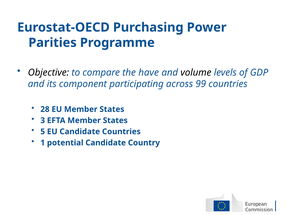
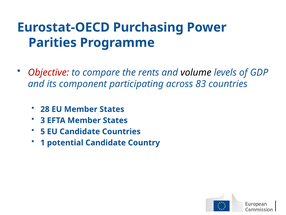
Objective colour: black -> red (48, 72)
have: have -> rents (149, 72)
99: 99 -> 83 (201, 84)
